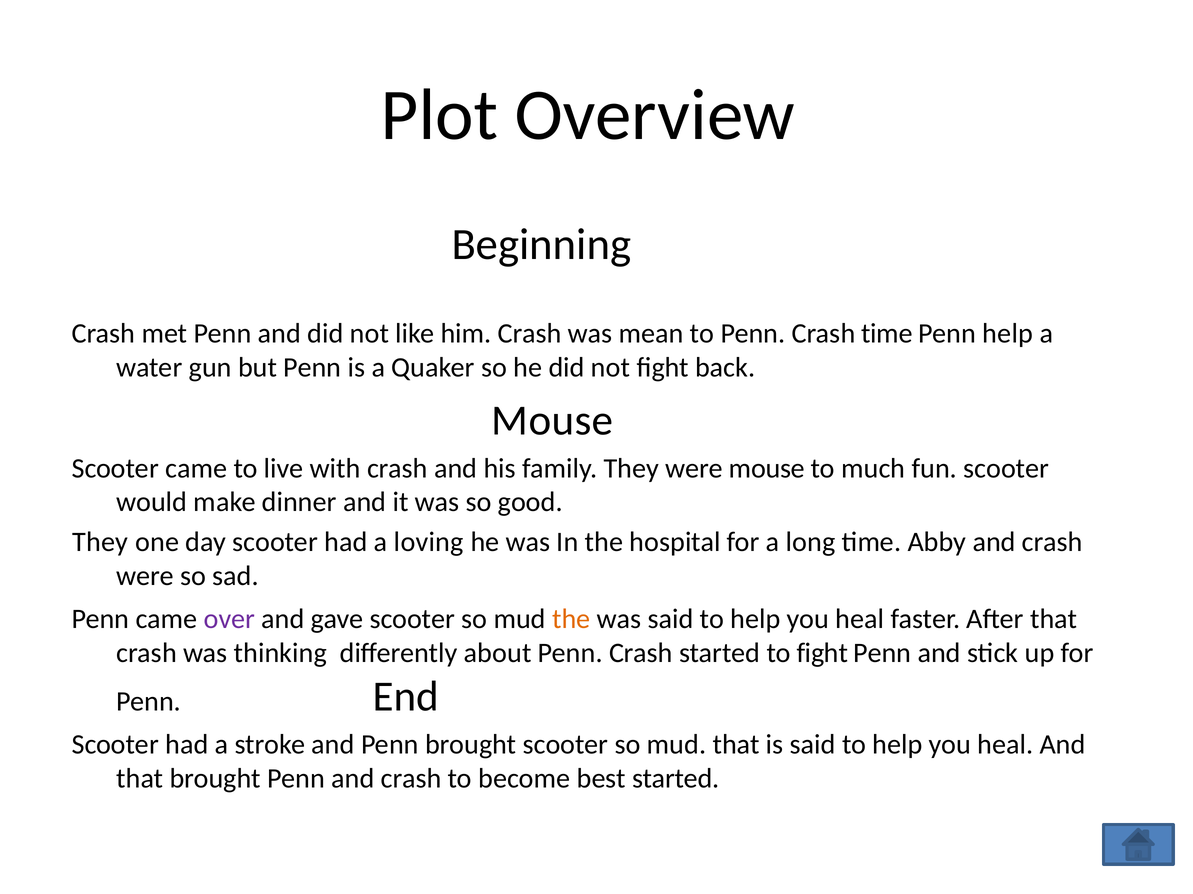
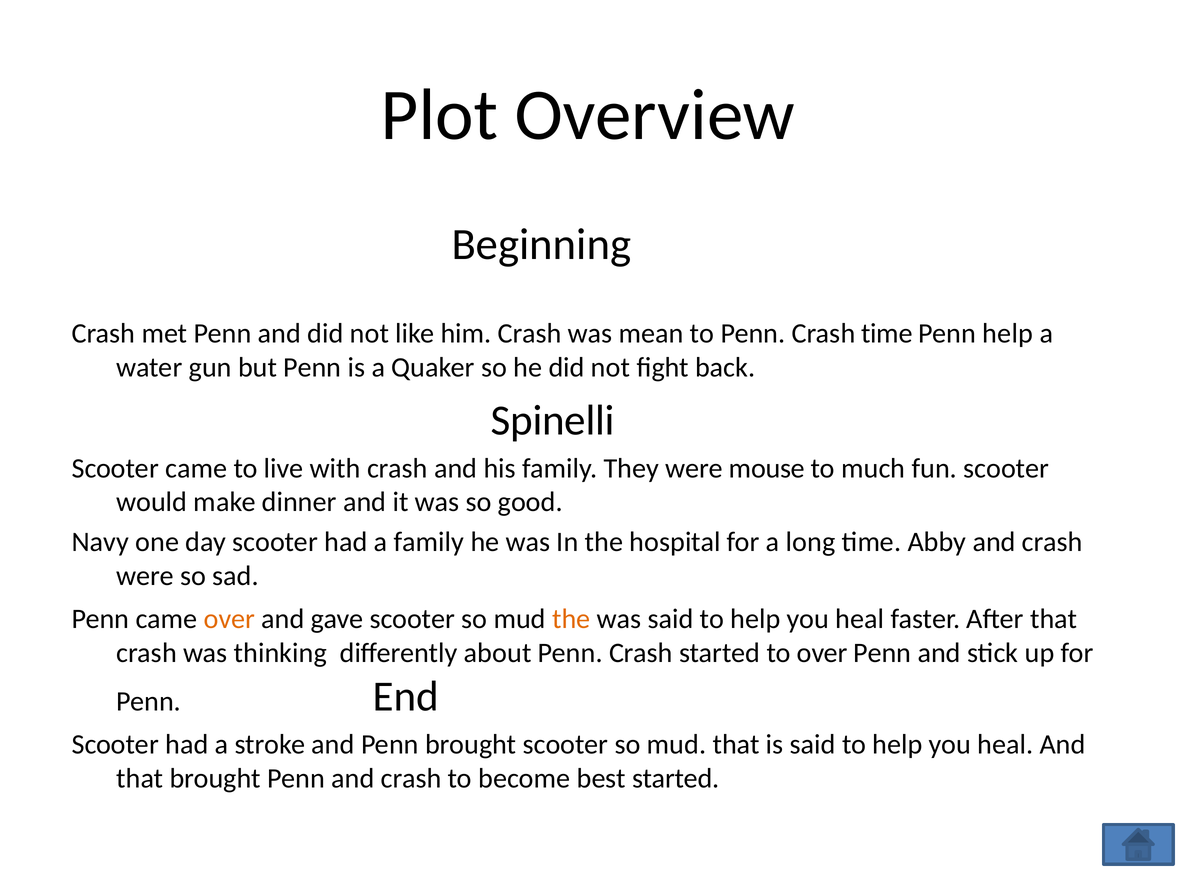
Mouse: Mouse -> Spinelli (553, 421)
They: They -> Navy (100, 543)
a loving: loving -> family (429, 543)
over colour: purple -> orange (229, 620)
to fight: fight -> over (822, 653)
